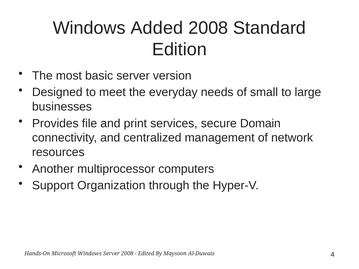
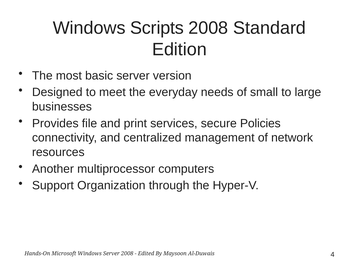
Added: Added -> Scripts (157, 28)
Domain: Domain -> Policies (260, 123)
